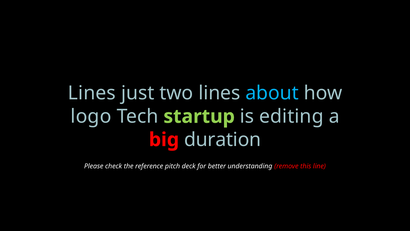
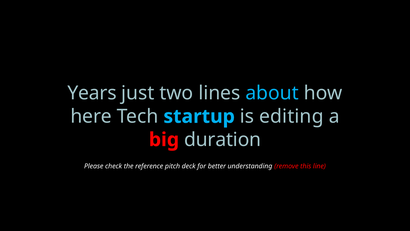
Lines: Lines -> Years (92, 93)
logo: logo -> here (91, 116)
startup colour: light green -> light blue (199, 116)
